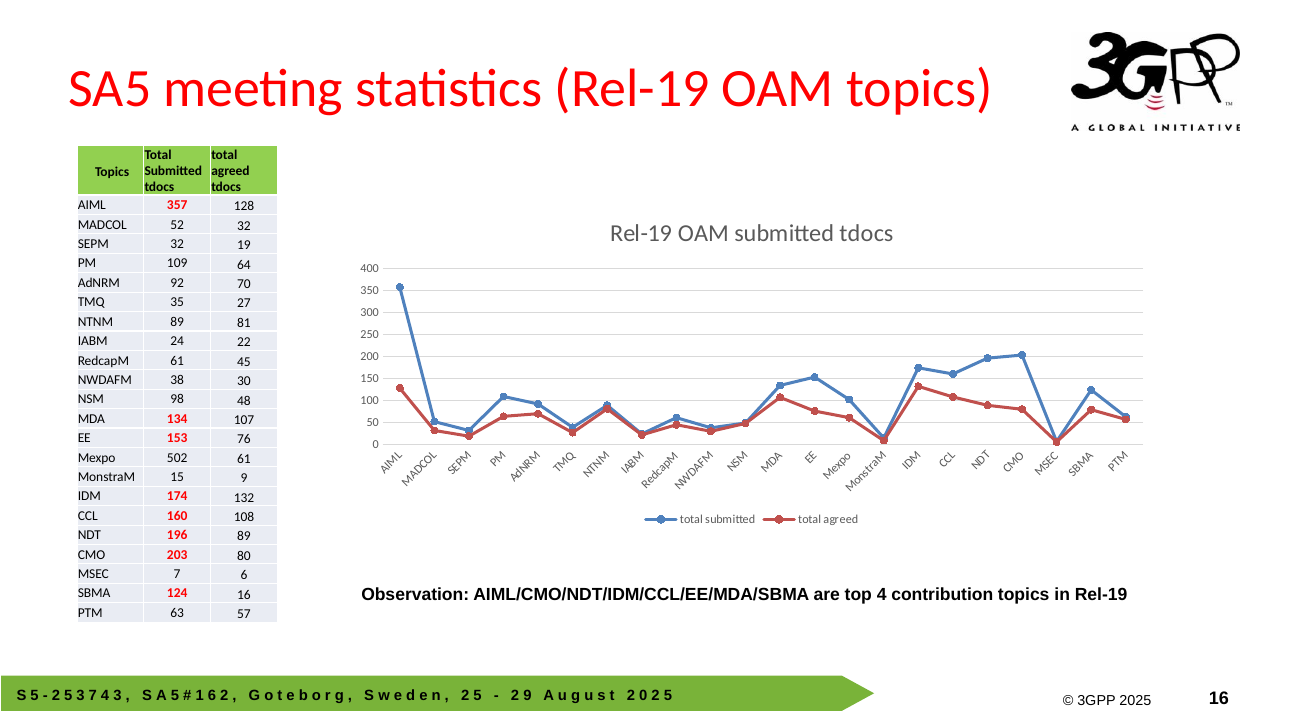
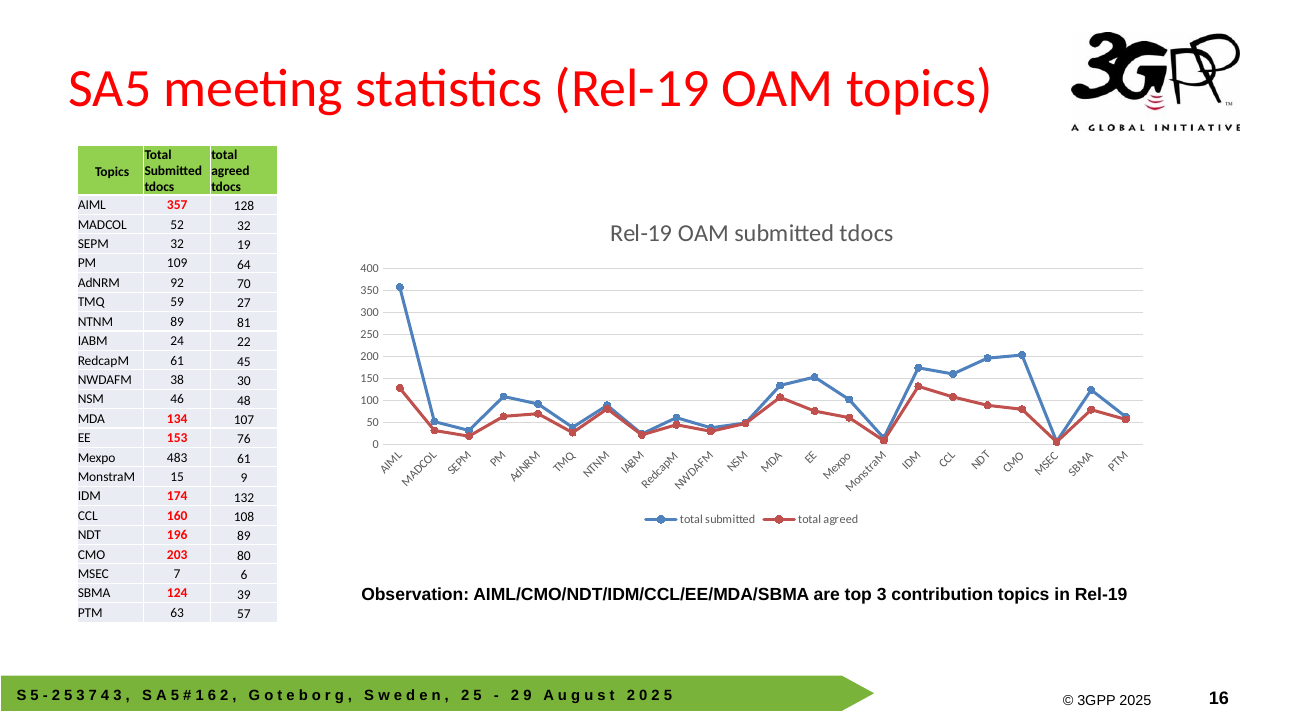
35: 35 -> 59 (177, 302)
98: 98 -> 46 (177, 399)
502: 502 -> 483 (177, 458)
top 4: 4 -> 3 (882, 595)
124 16: 16 -> 39 (244, 595)
